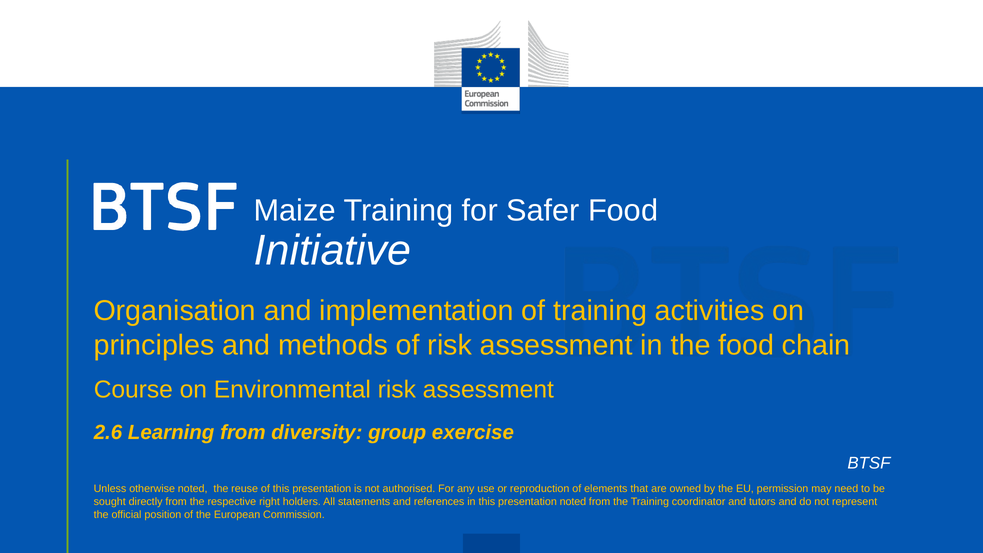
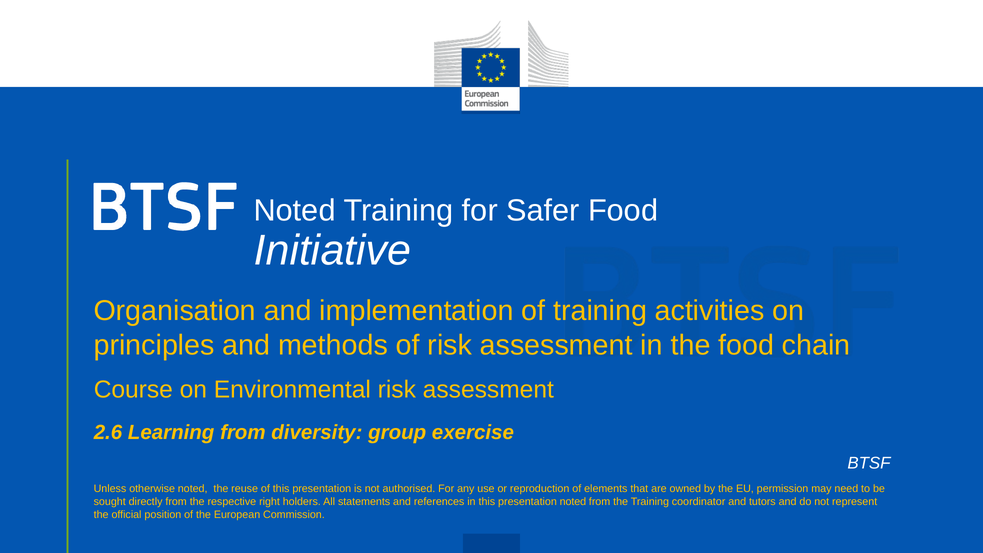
Maize: Maize -> Noted (295, 211)
